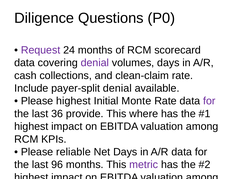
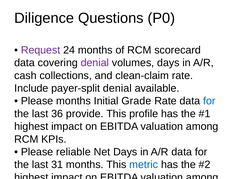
Please highest: highest -> months (73, 101)
Monte: Monte -> Grade (136, 101)
for colour: purple -> blue (209, 101)
where: where -> profile (144, 113)
96: 96 -> 31 (57, 164)
metric colour: purple -> blue (144, 164)
